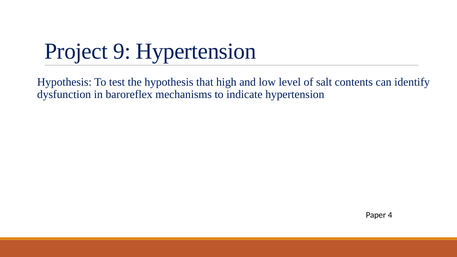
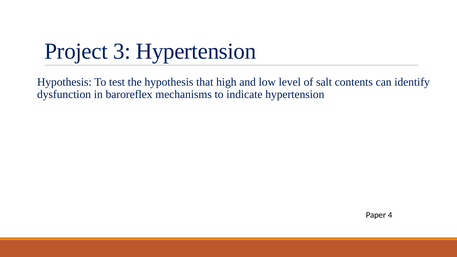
9: 9 -> 3 (122, 51)
